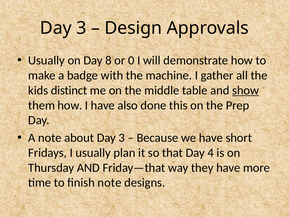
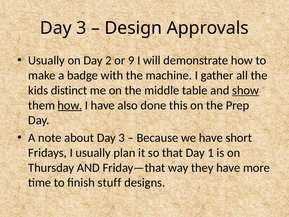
8: 8 -> 2 (108, 60)
0: 0 -> 9 (131, 60)
how underline: none -> present (70, 105)
4: 4 -> 1 (211, 153)
finish note: note -> stuff (109, 182)
